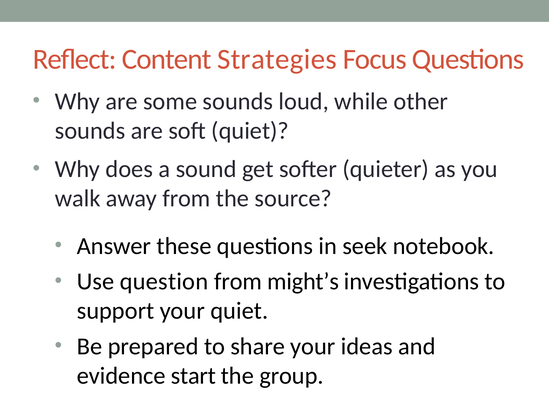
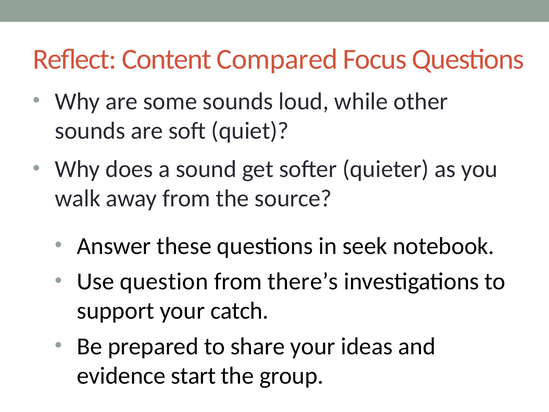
Strategies: Strategies -> Compared (277, 59)
might’s: might’s -> there’s (303, 281)
your quiet: quiet -> catch (239, 311)
